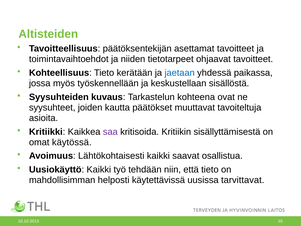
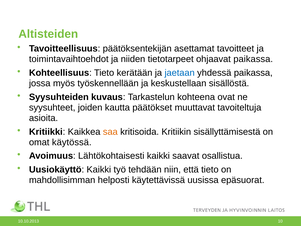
ohjaavat tavoitteet: tavoitteet -> paikassa (253, 59)
saa colour: purple -> orange (110, 132)
tarvittavat: tarvittavat -> epäsuorat (243, 180)
